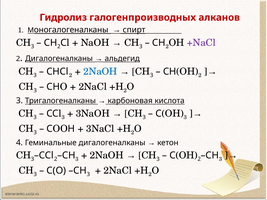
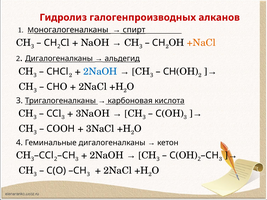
+NaCl colour: purple -> orange (201, 43)
